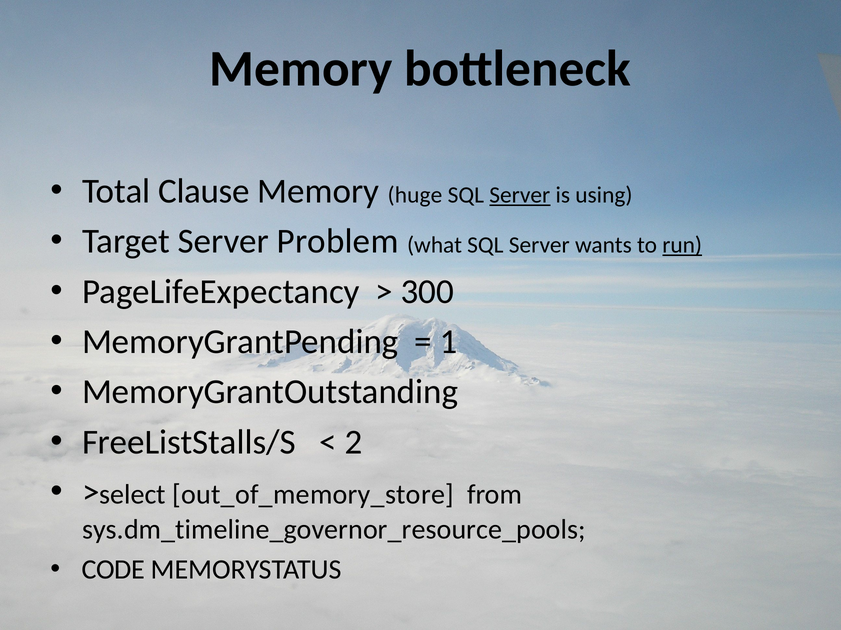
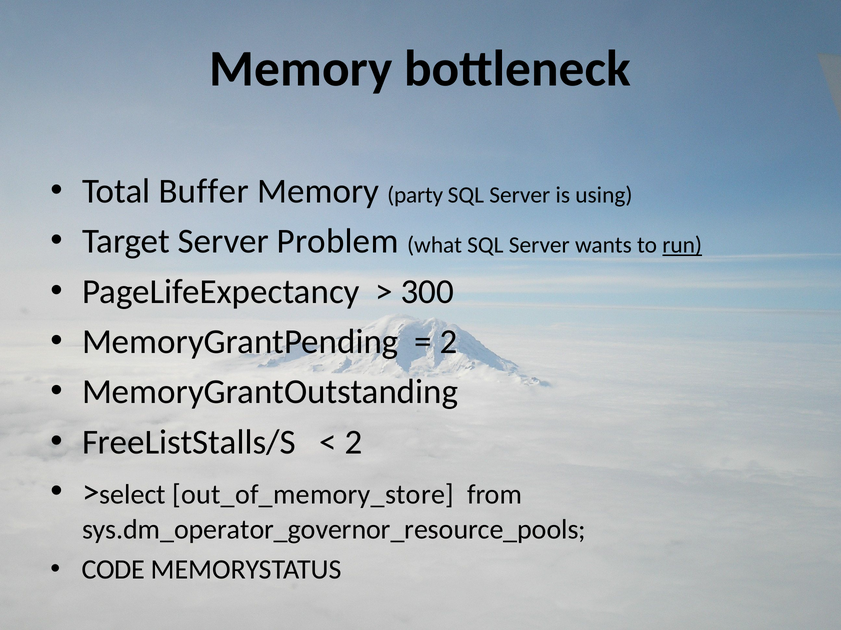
Clause: Clause -> Buffer (204, 191)
huge: huge -> party (415, 195)
Server underline: present -> none (520, 195)
1: 1 -> 2 (448, 342)
sys.dm_timeline_governor_resource_pools: sys.dm_timeline_governor_resource_pools -> sys.dm_operator_governor_resource_pools (334, 530)
